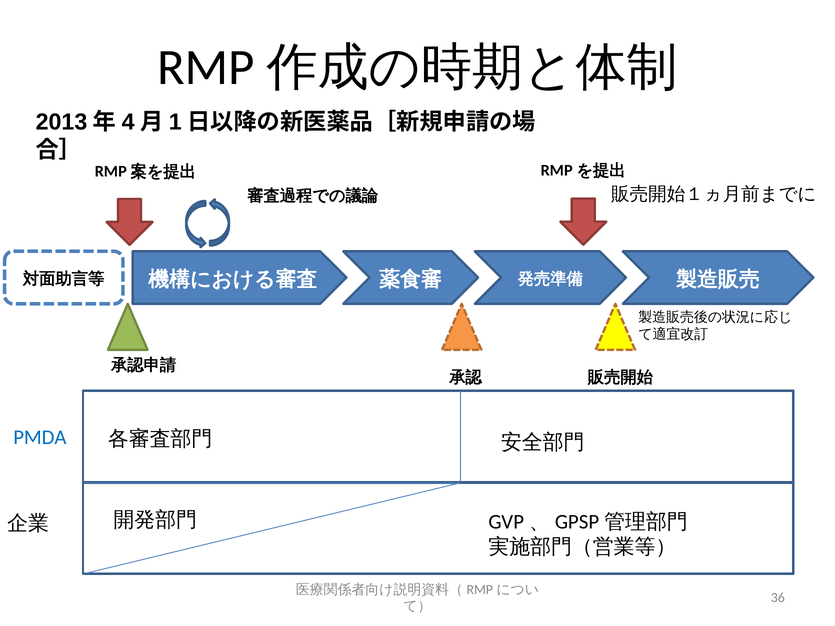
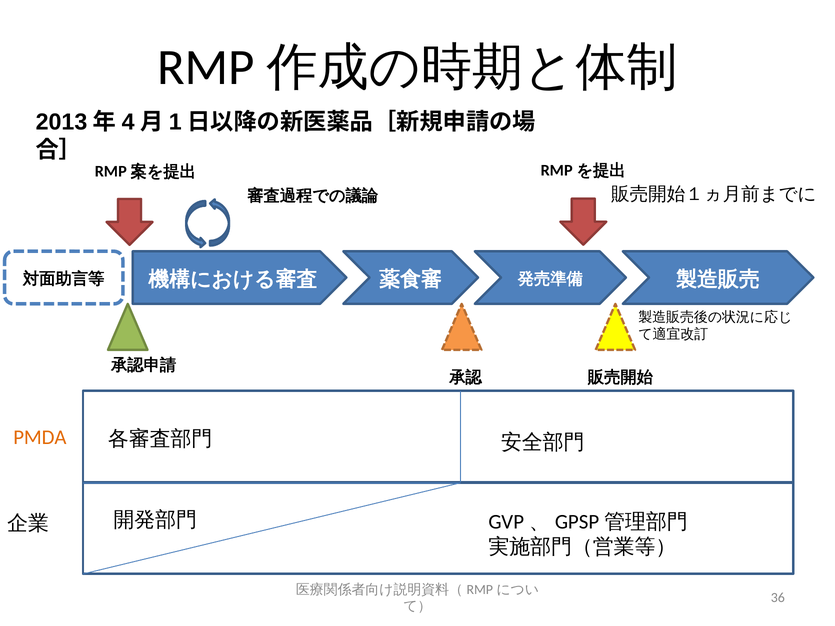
PMDA colour: blue -> orange (40, 437)
